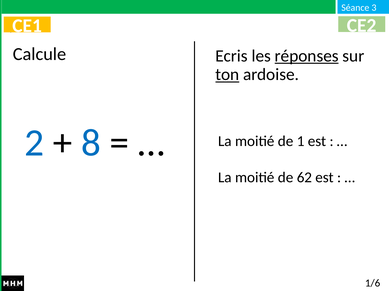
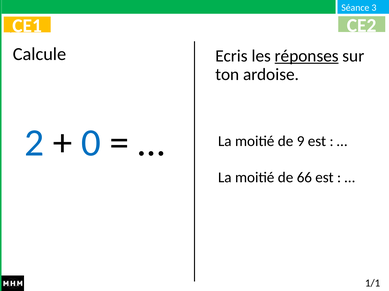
ton underline: present -> none (227, 75)
8: 8 -> 0 (91, 143)
1: 1 -> 9 (301, 142)
62: 62 -> 66 (304, 178)
1/6: 1/6 -> 1/1 (373, 284)
